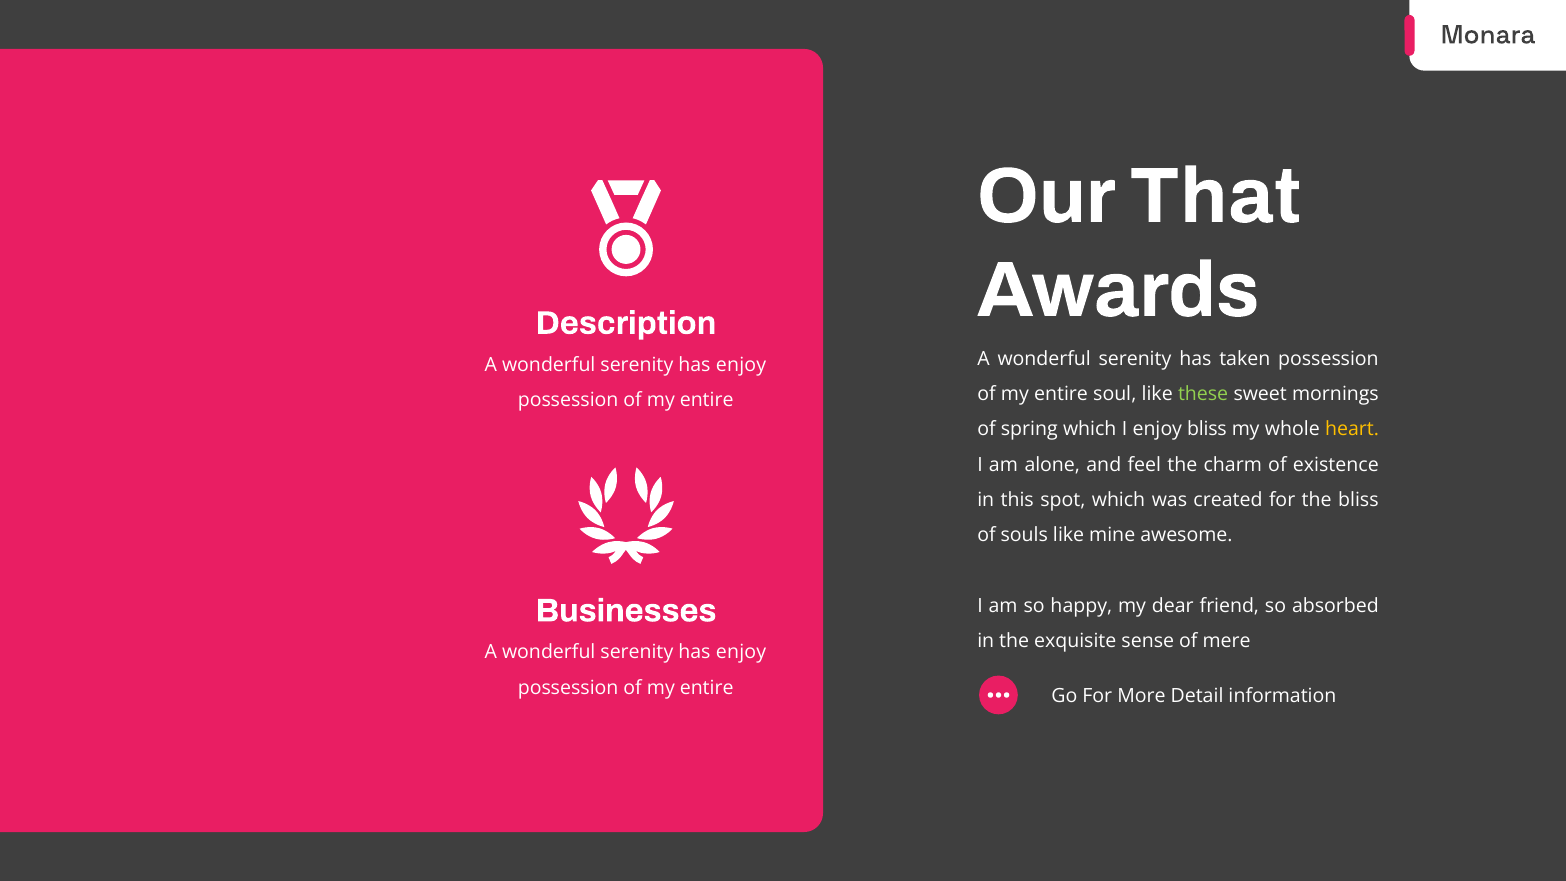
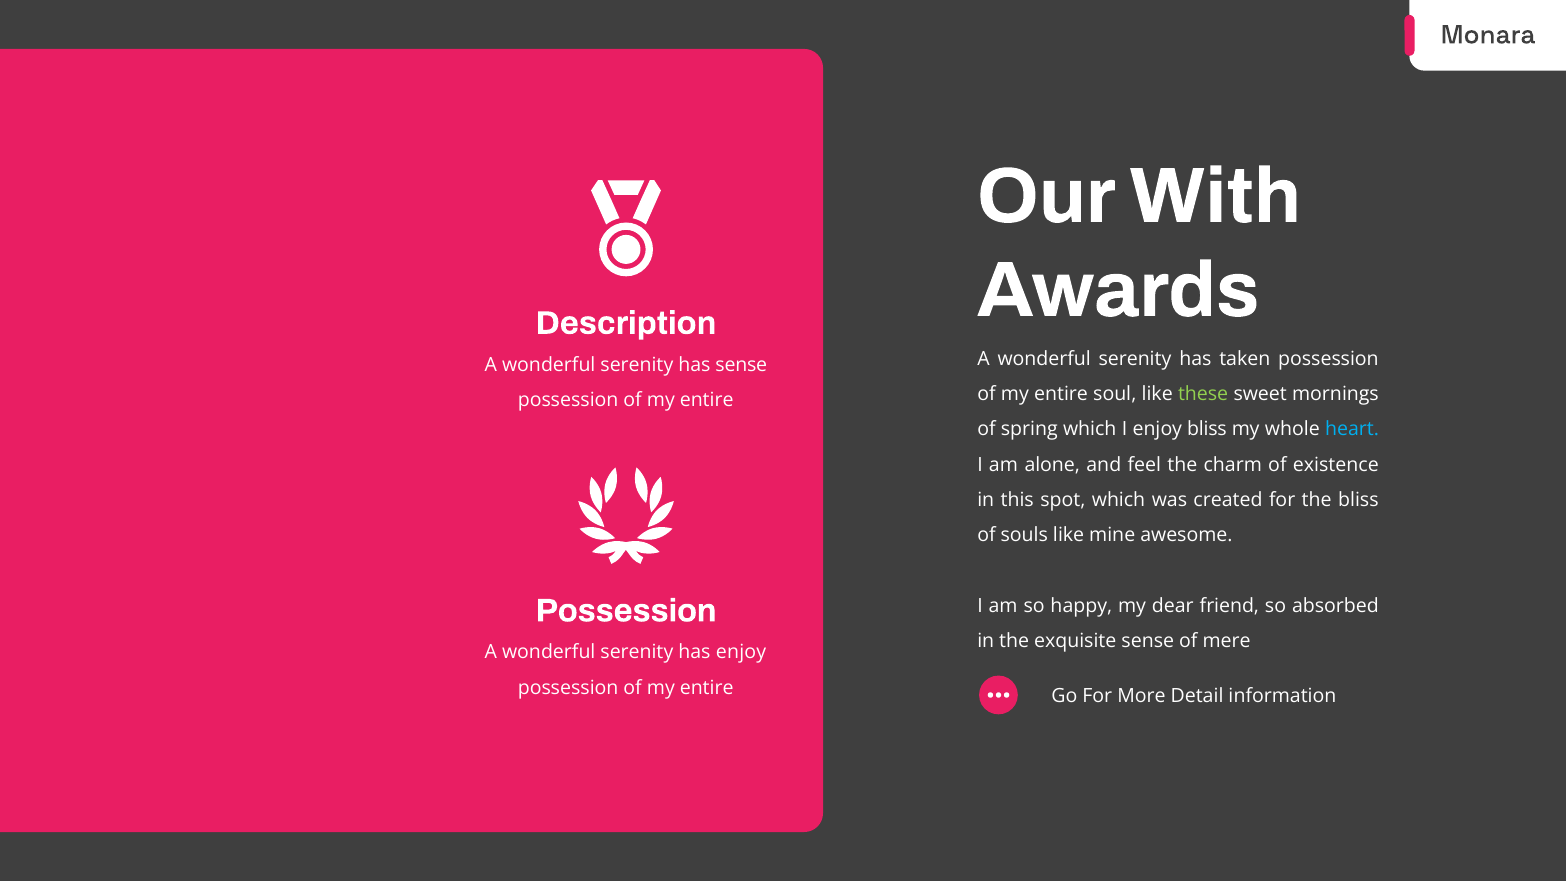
That: That -> With (1215, 196)
enjoy: enjoy -> sense (741, 365)
heart colour: yellow -> light blue (1352, 429)
Businesses: Businesses -> Possession (626, 611)
